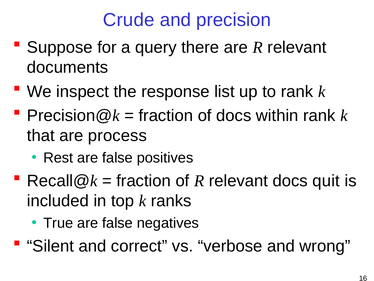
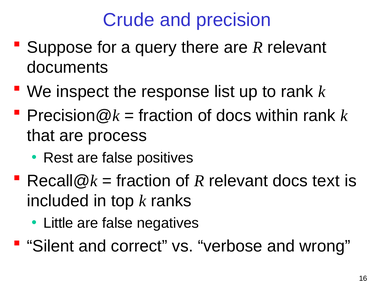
quit: quit -> text (326, 181)
True: True -> Little (58, 223)
